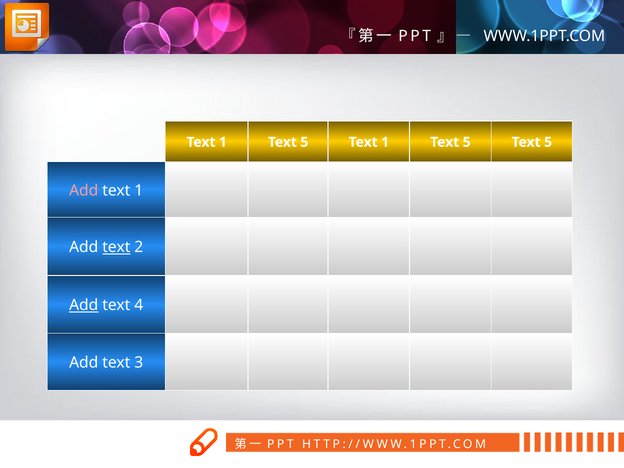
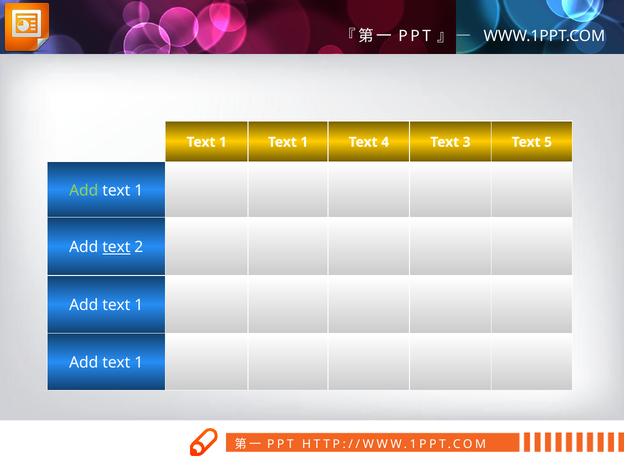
5: 5 -> 1 (304, 142)
1: 1 -> 4 (385, 142)
5: 5 -> 3 (467, 142)
Add colour: pink -> light green (84, 190)
Add underline: present -> none (84, 305)
4: 4 -> 1 (139, 305)
3: 3 -> 1 (139, 363)
